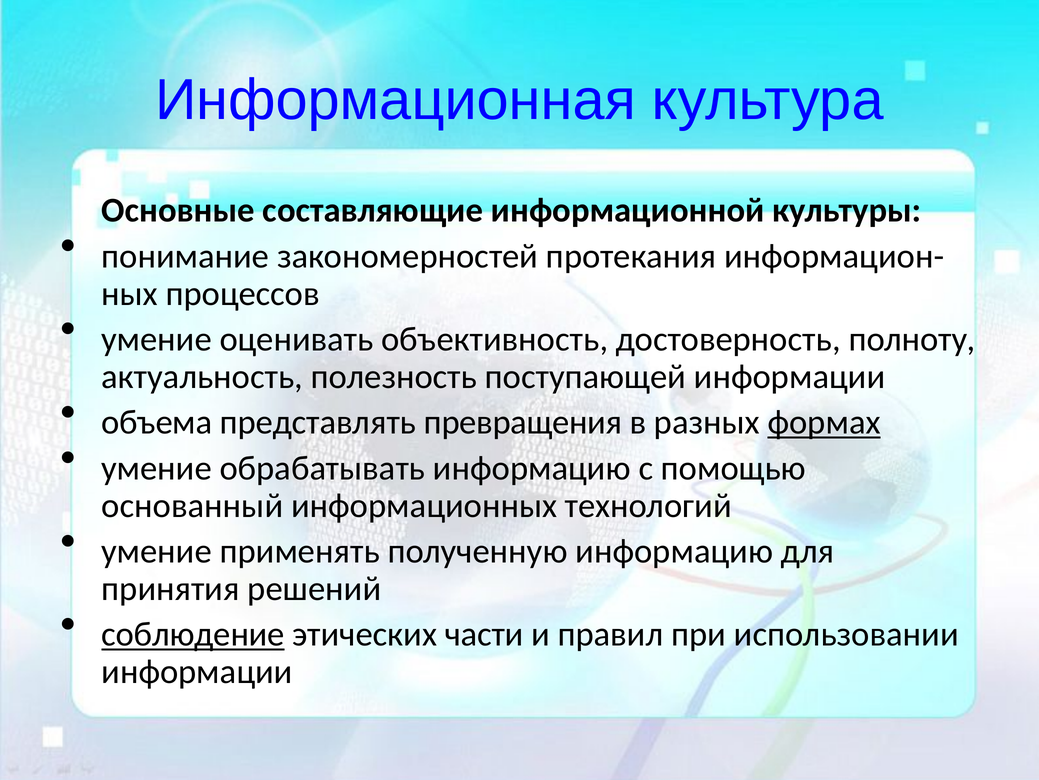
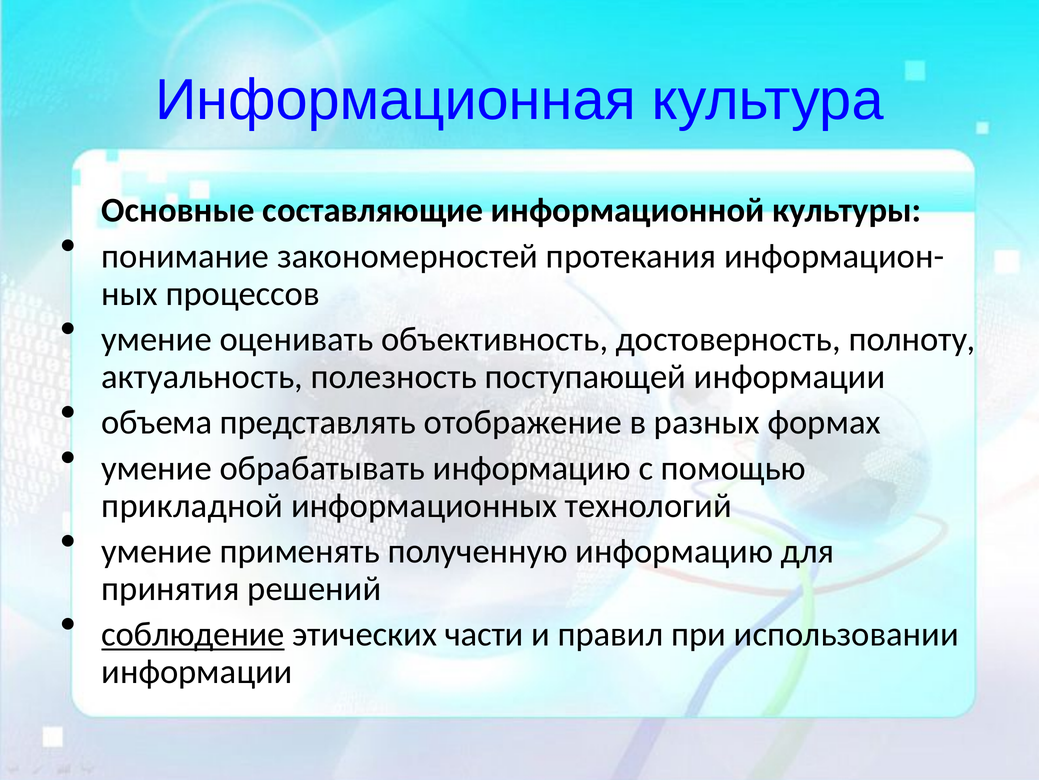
превращения: превращения -> отображение (523, 422)
формах underline: present -> none (824, 422)
основанный: основанный -> прикладной (192, 505)
